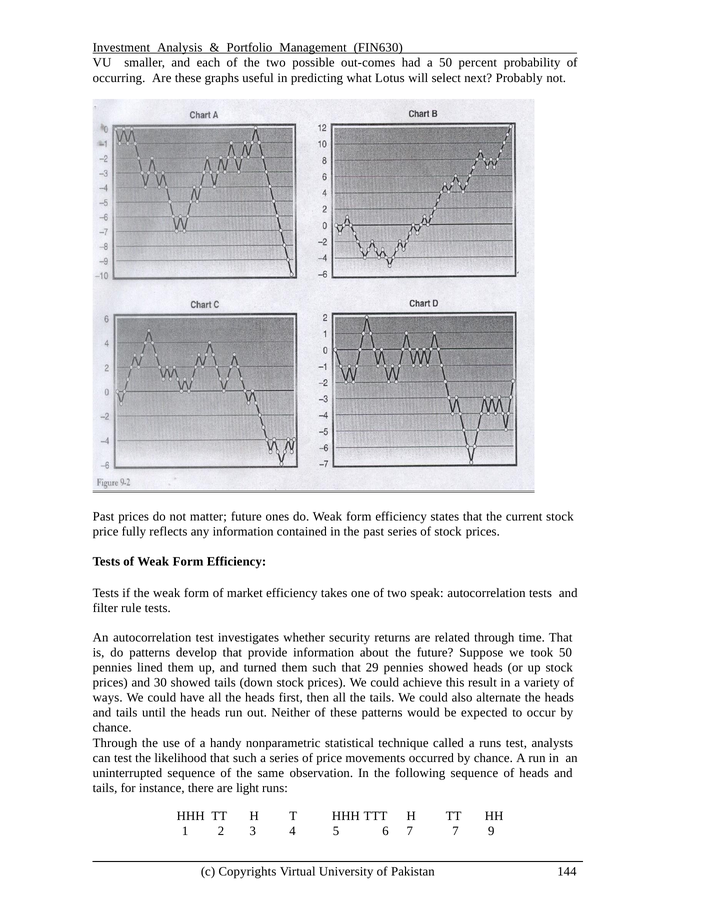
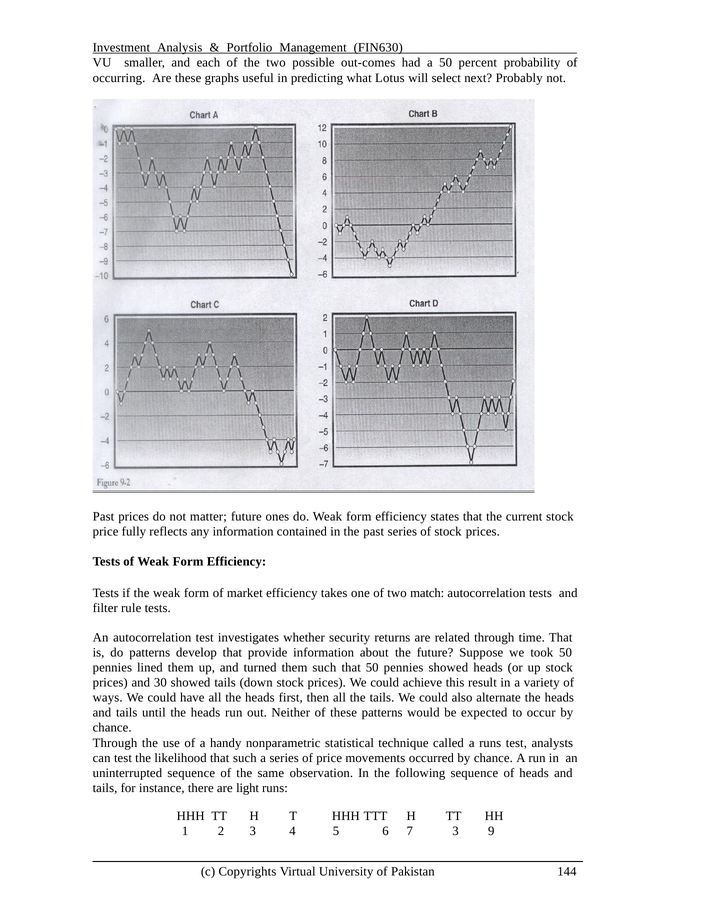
speak: speak -> match (427, 593)
that 29: 29 -> 50 (372, 667)
7 7: 7 -> 3 (456, 830)
